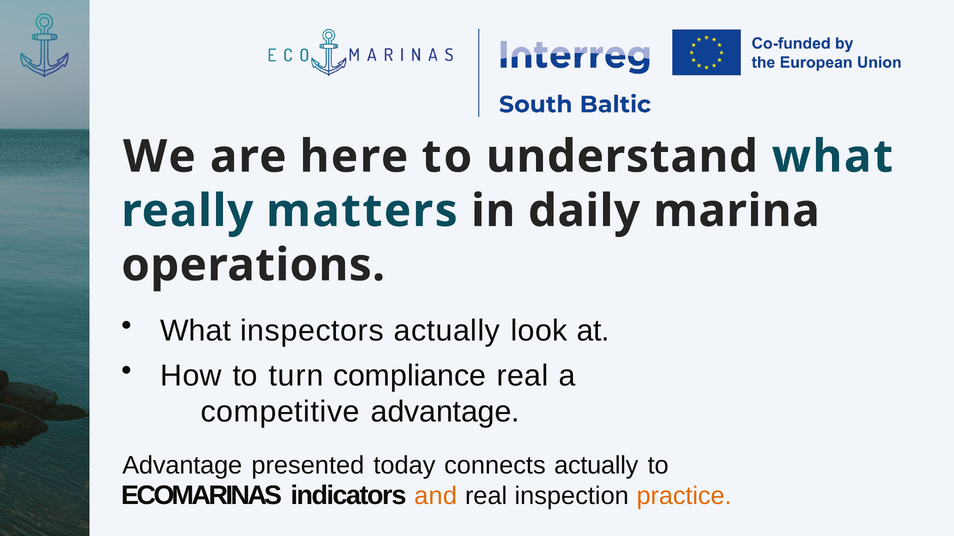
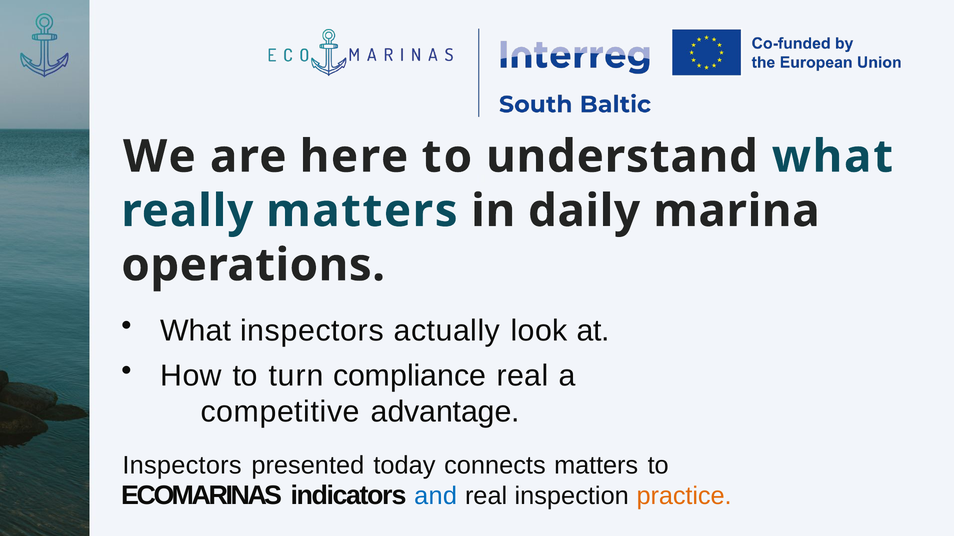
Advantage: Advantage -> Inspectors (182, 466)
connects actually: actually -> matters (596, 466)
and colour: orange -> blue (436, 496)
